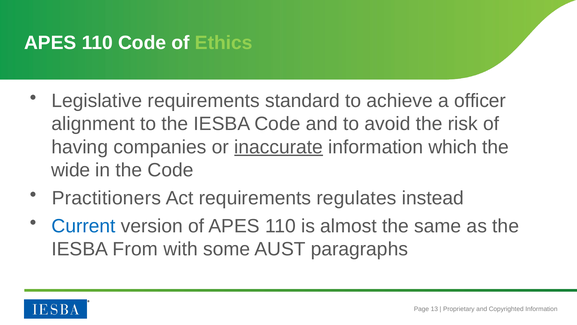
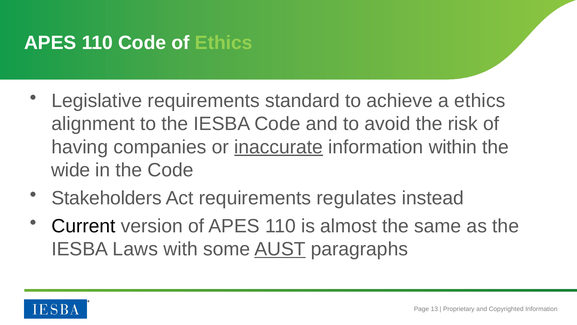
a officer: officer -> ethics (480, 101)
which: which -> within (453, 147)
Practitioners: Practitioners -> Stakeholders (107, 198)
Current colour: blue -> black (83, 226)
From: From -> Laws (135, 249)
AUST underline: none -> present (280, 249)
